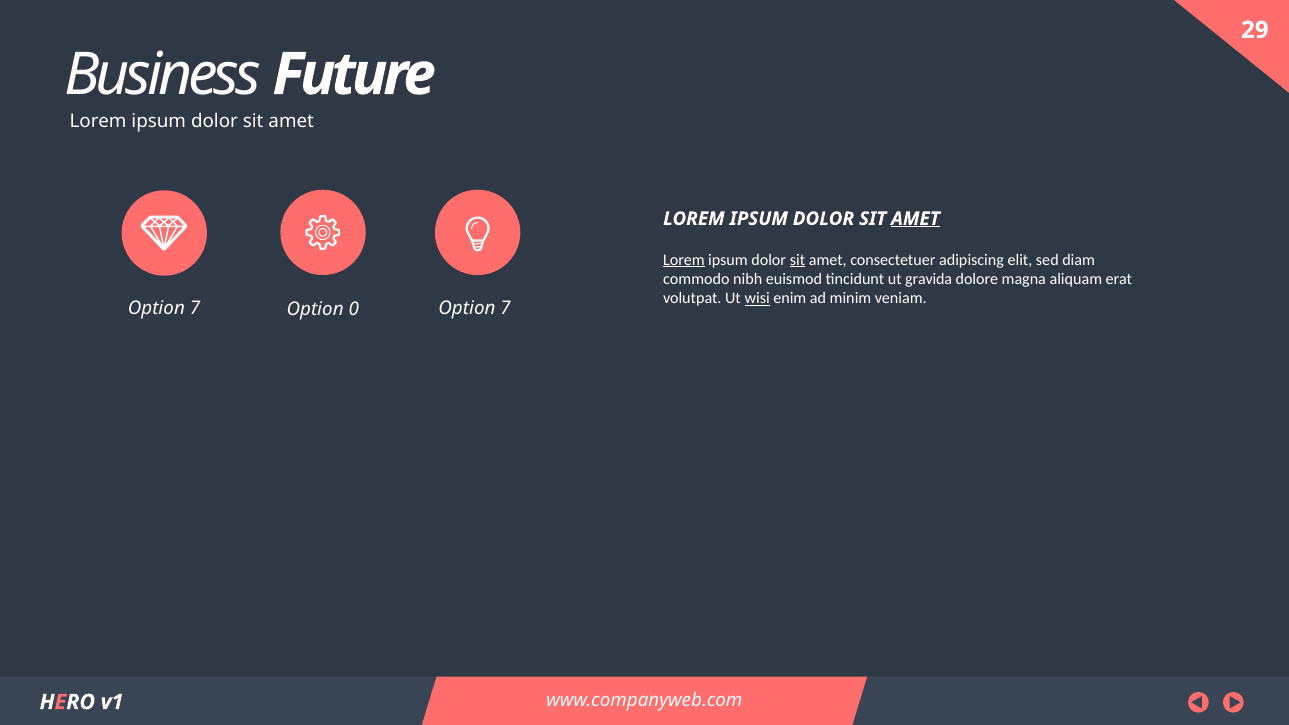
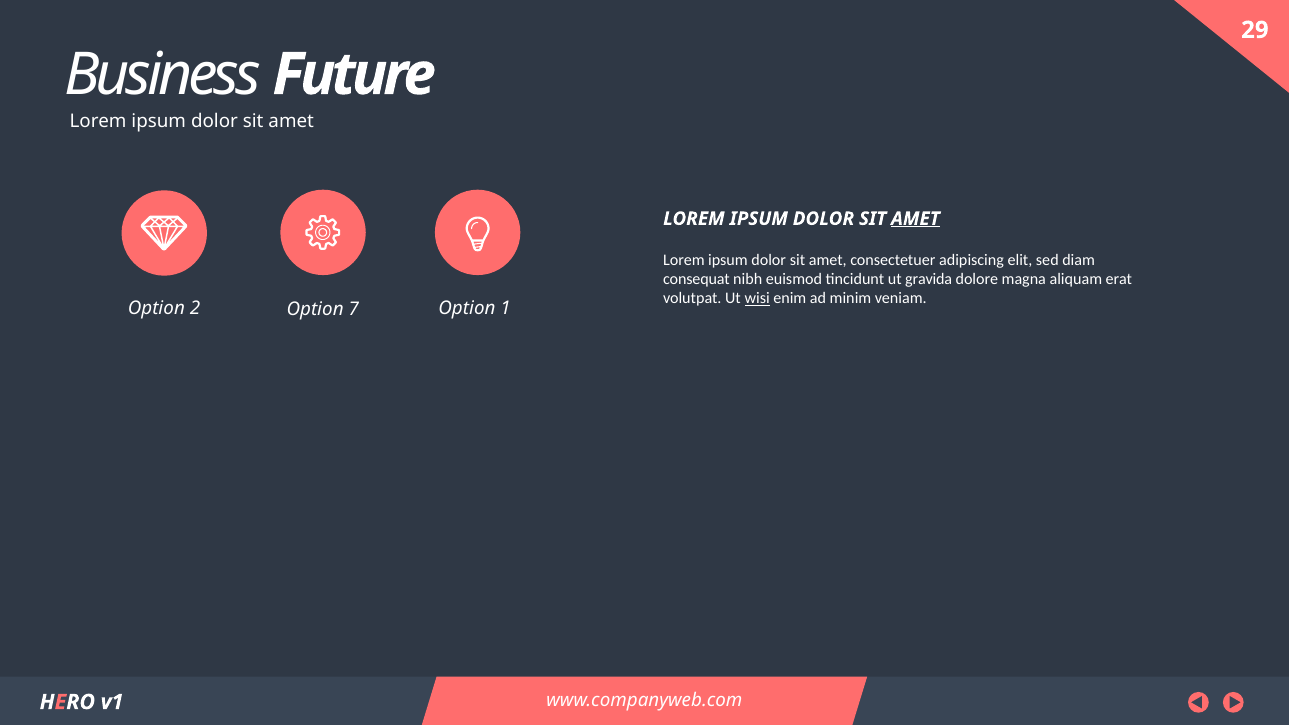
Lorem underline: present -> none (684, 260)
sit underline: present -> none (797, 260)
commodo: commodo -> consequat (696, 279)
7: 7 -> 2 (195, 308)
0: 0 -> 7 (354, 309)
7: 7 -> 1 (506, 308)
